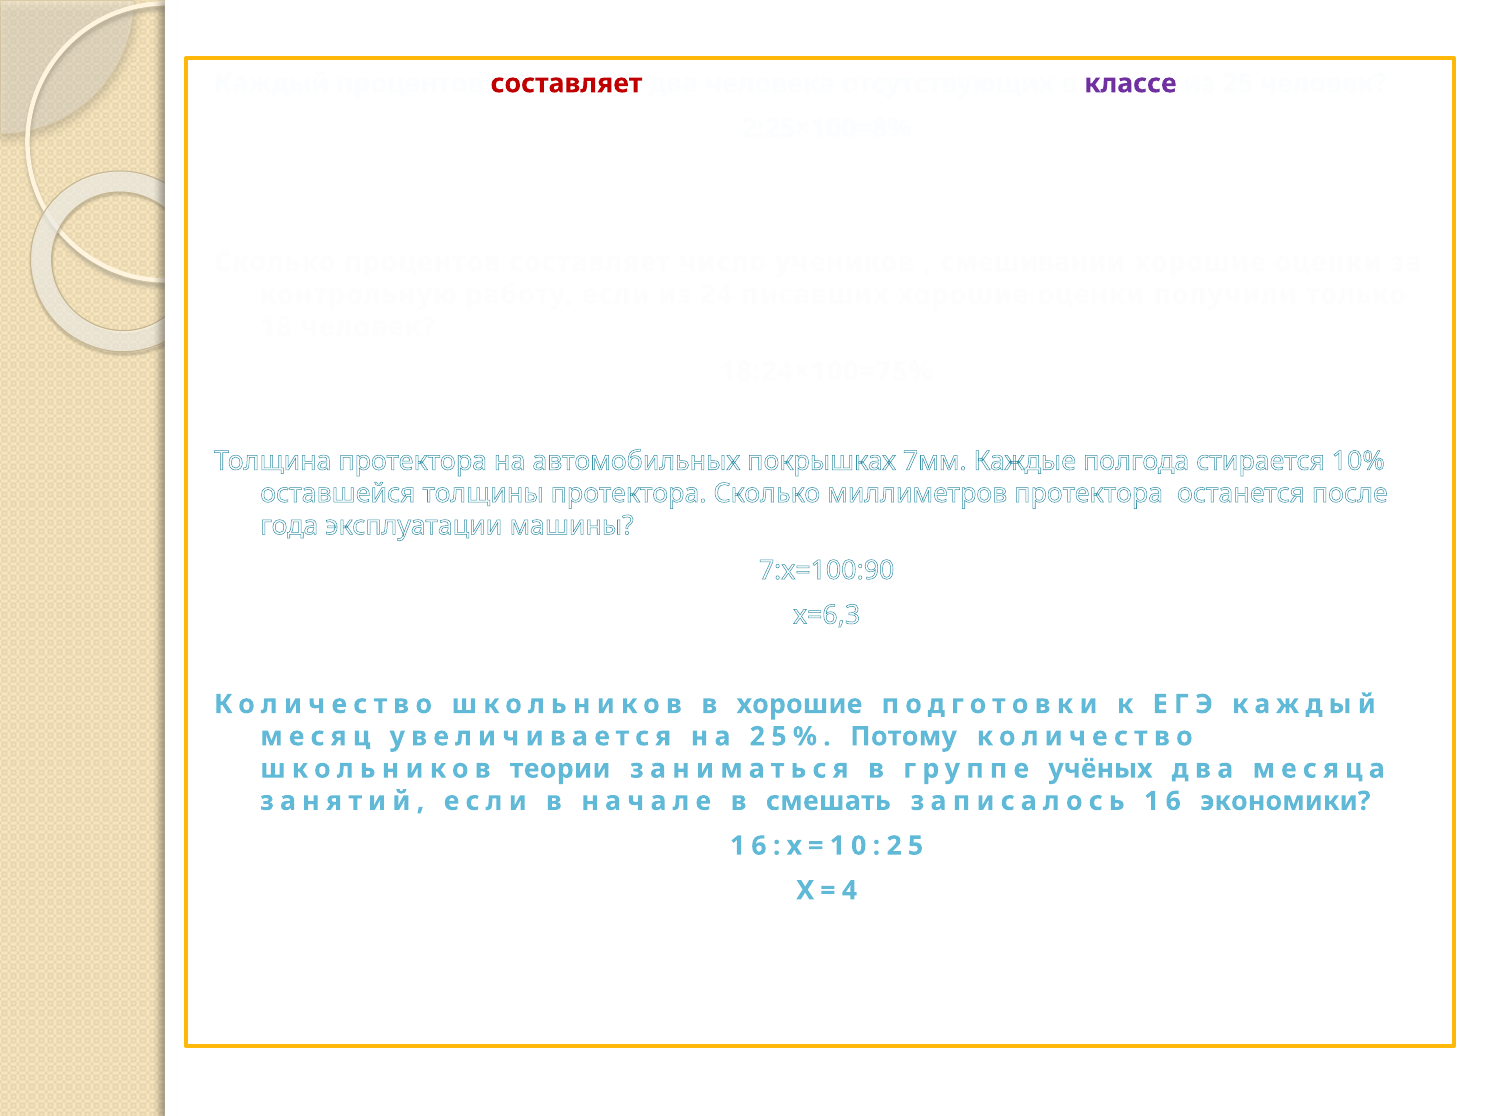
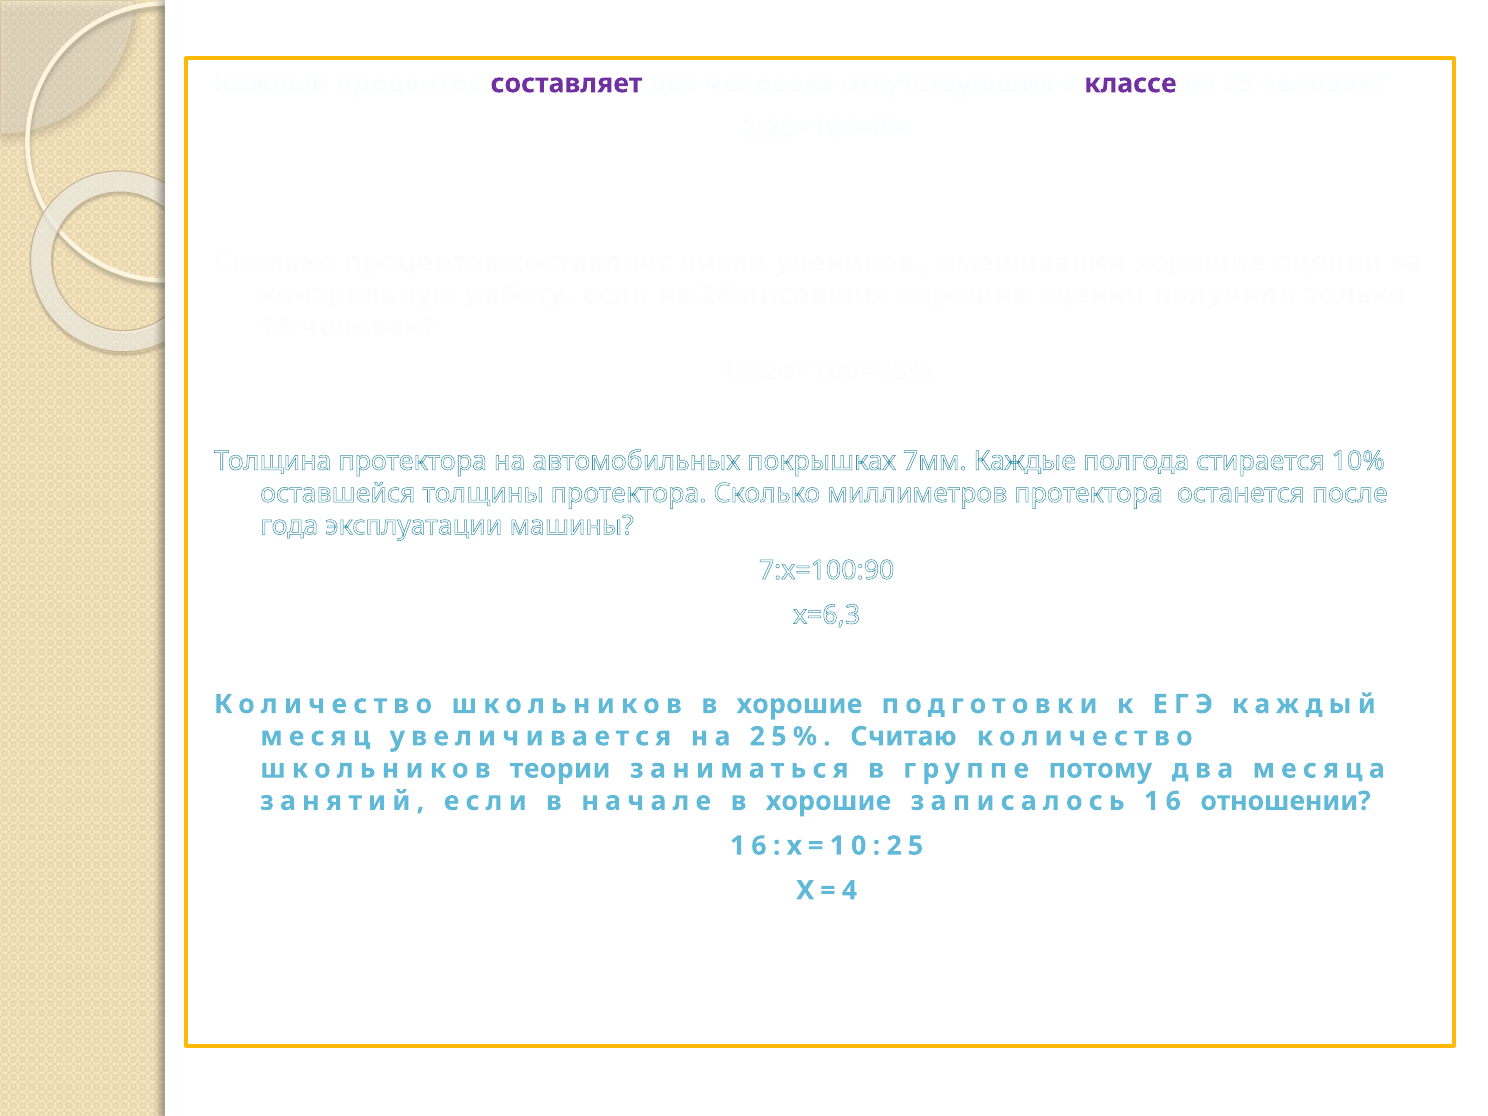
составляет colour: red -> purple (566, 83)
Потому: Потому -> Считаю (904, 737)
учёных: учёных -> потому (1100, 769)
начале в смешать: смешать -> хорошие (829, 801)
экономики: экономики -> отношении (1286, 801)
